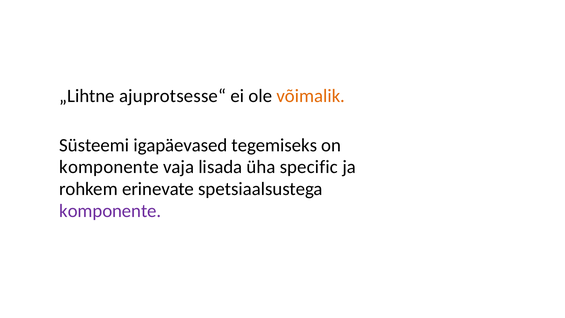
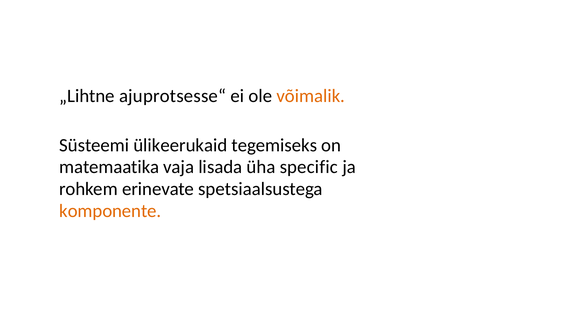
igapäevased: igapäevased -> ülikeerukaid (180, 145)
komponente: komponente -> matemaatika (109, 167)
komponente colour: purple -> orange (110, 211)
